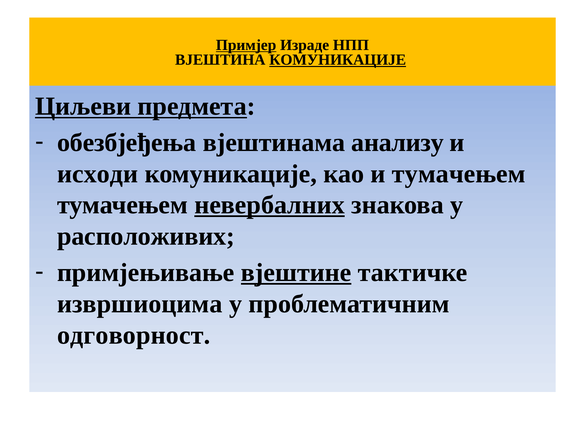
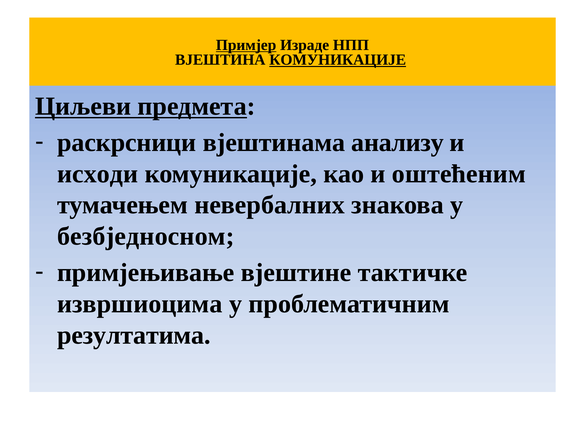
обезбјеђења: обезбјеђења -> раскрсници (127, 143)
и тумачењем: тумачењем -> оштећеним (459, 174)
невербалних underline: present -> none (270, 205)
расположивих: расположивих -> безбједносном (146, 236)
вјештине underline: present -> none (296, 273)
одговорност: одговорност -> резултатима (134, 335)
